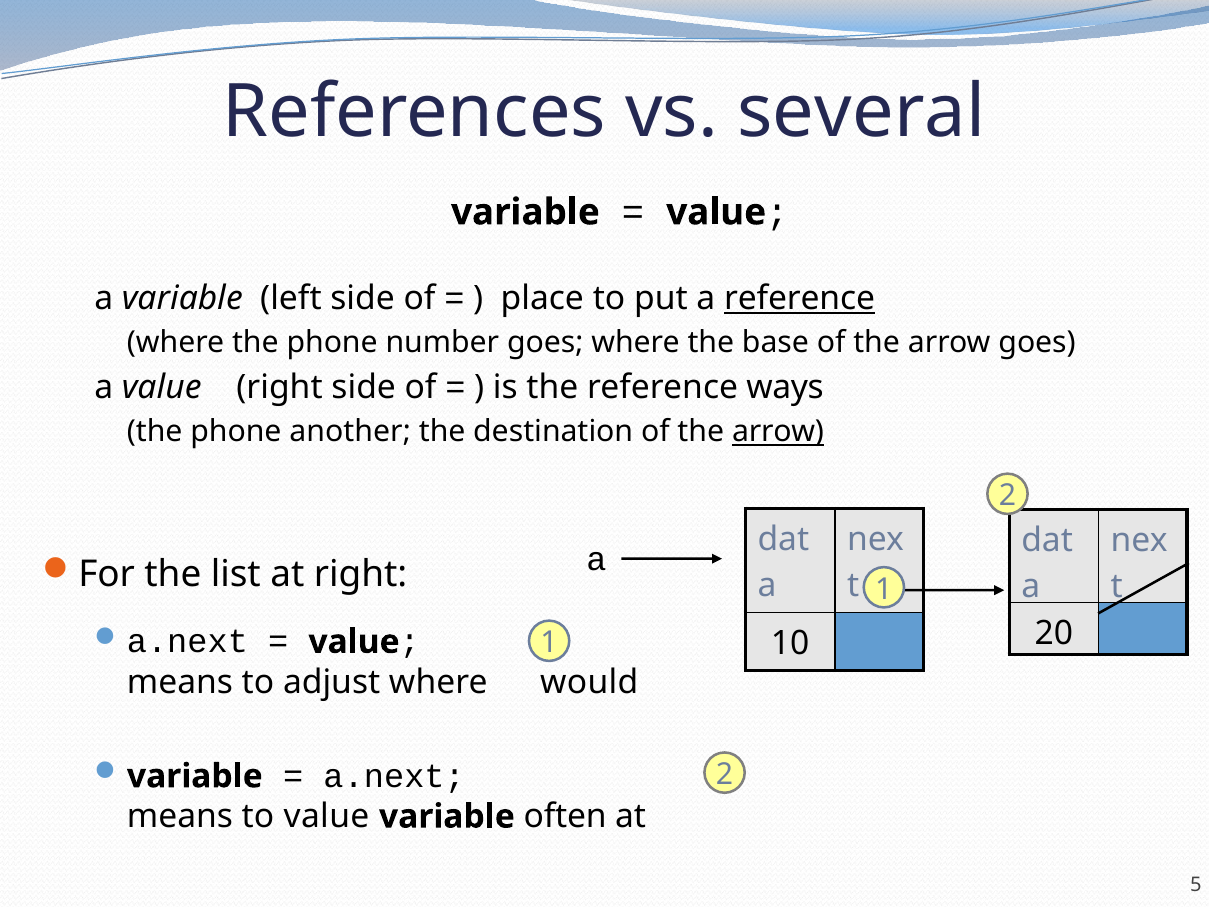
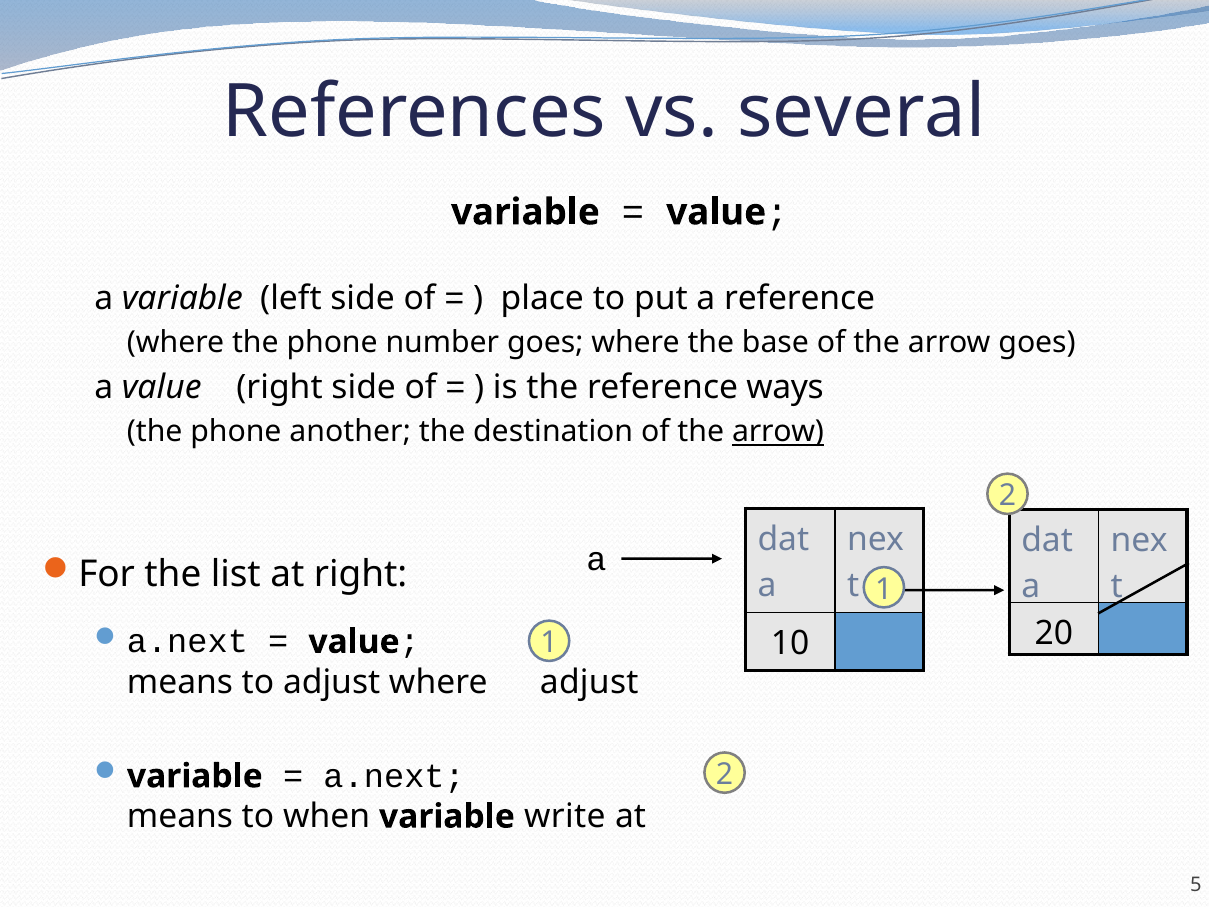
reference underline: present -> none (800, 298)
where would: would -> adjust (589, 682)
to value: value -> when (327, 816)
often: often -> write (565, 816)
